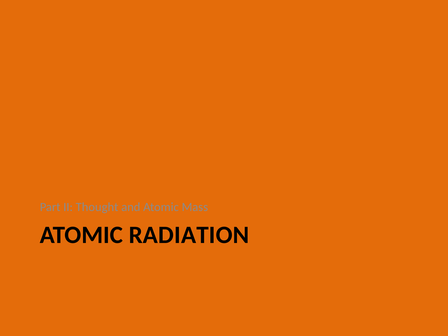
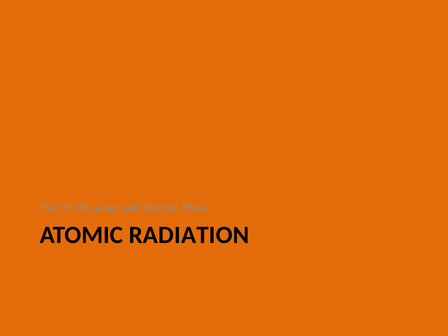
Thought: Thought -> Because (97, 207)
